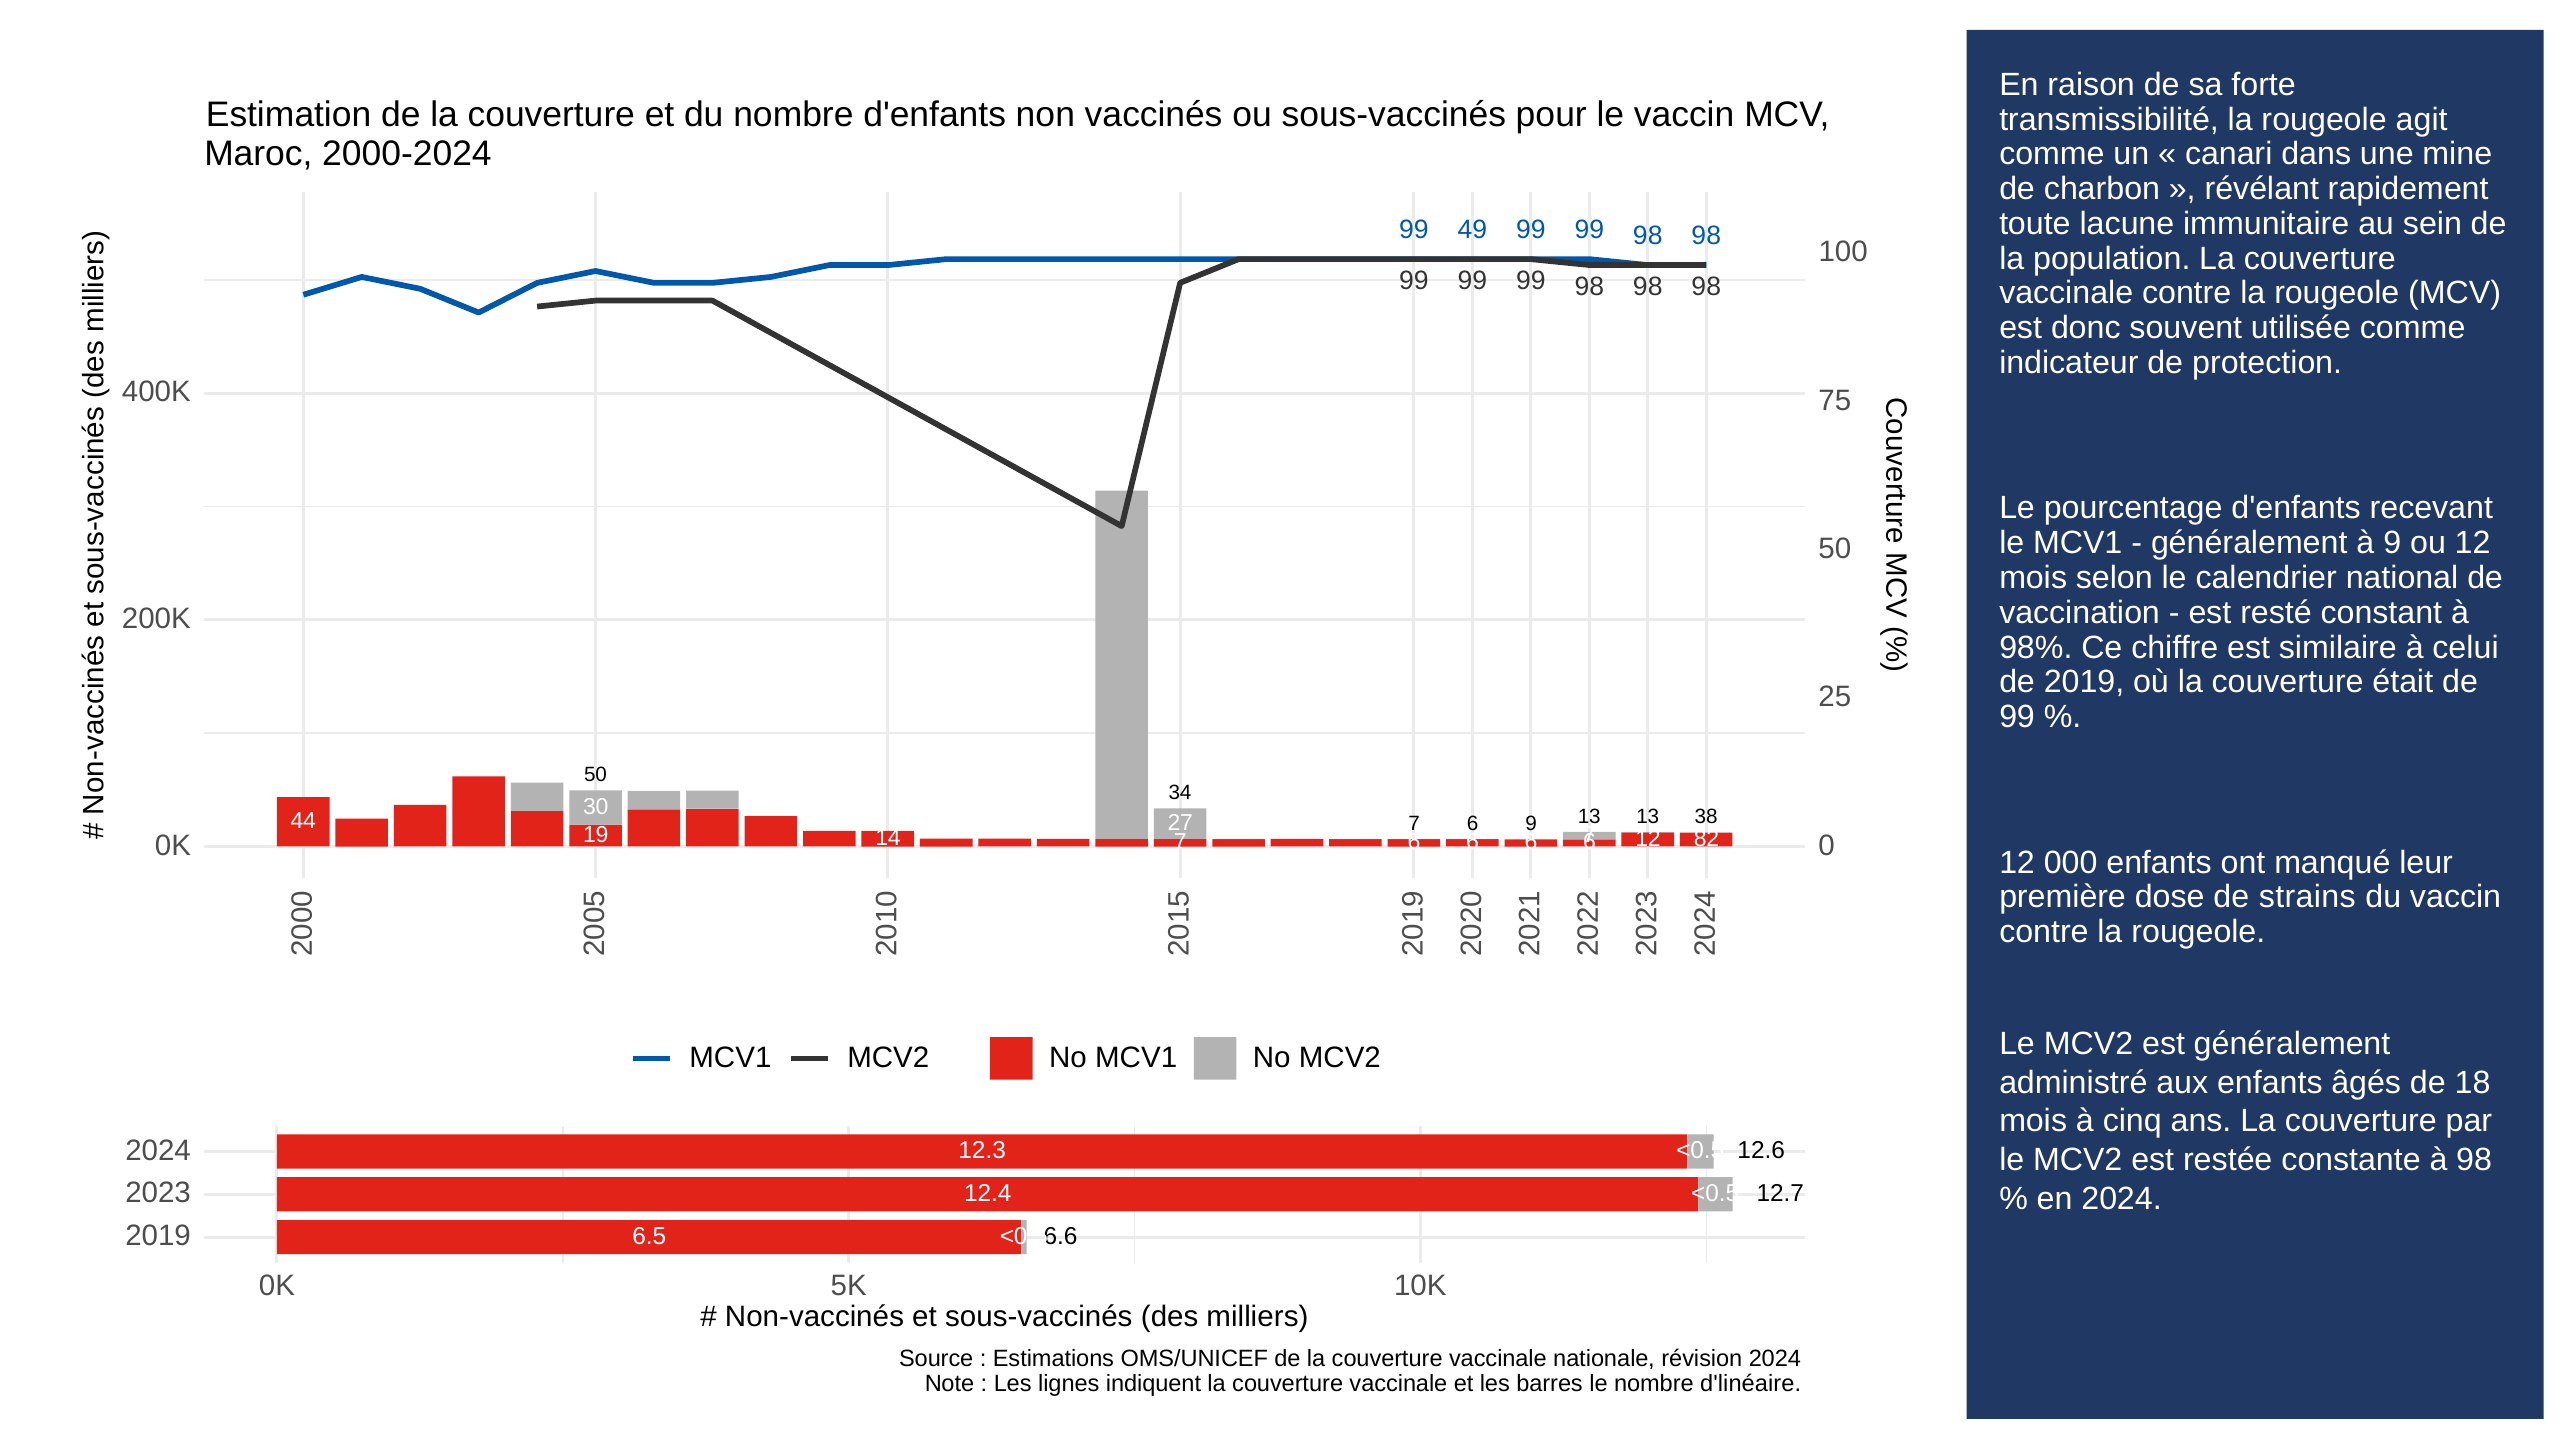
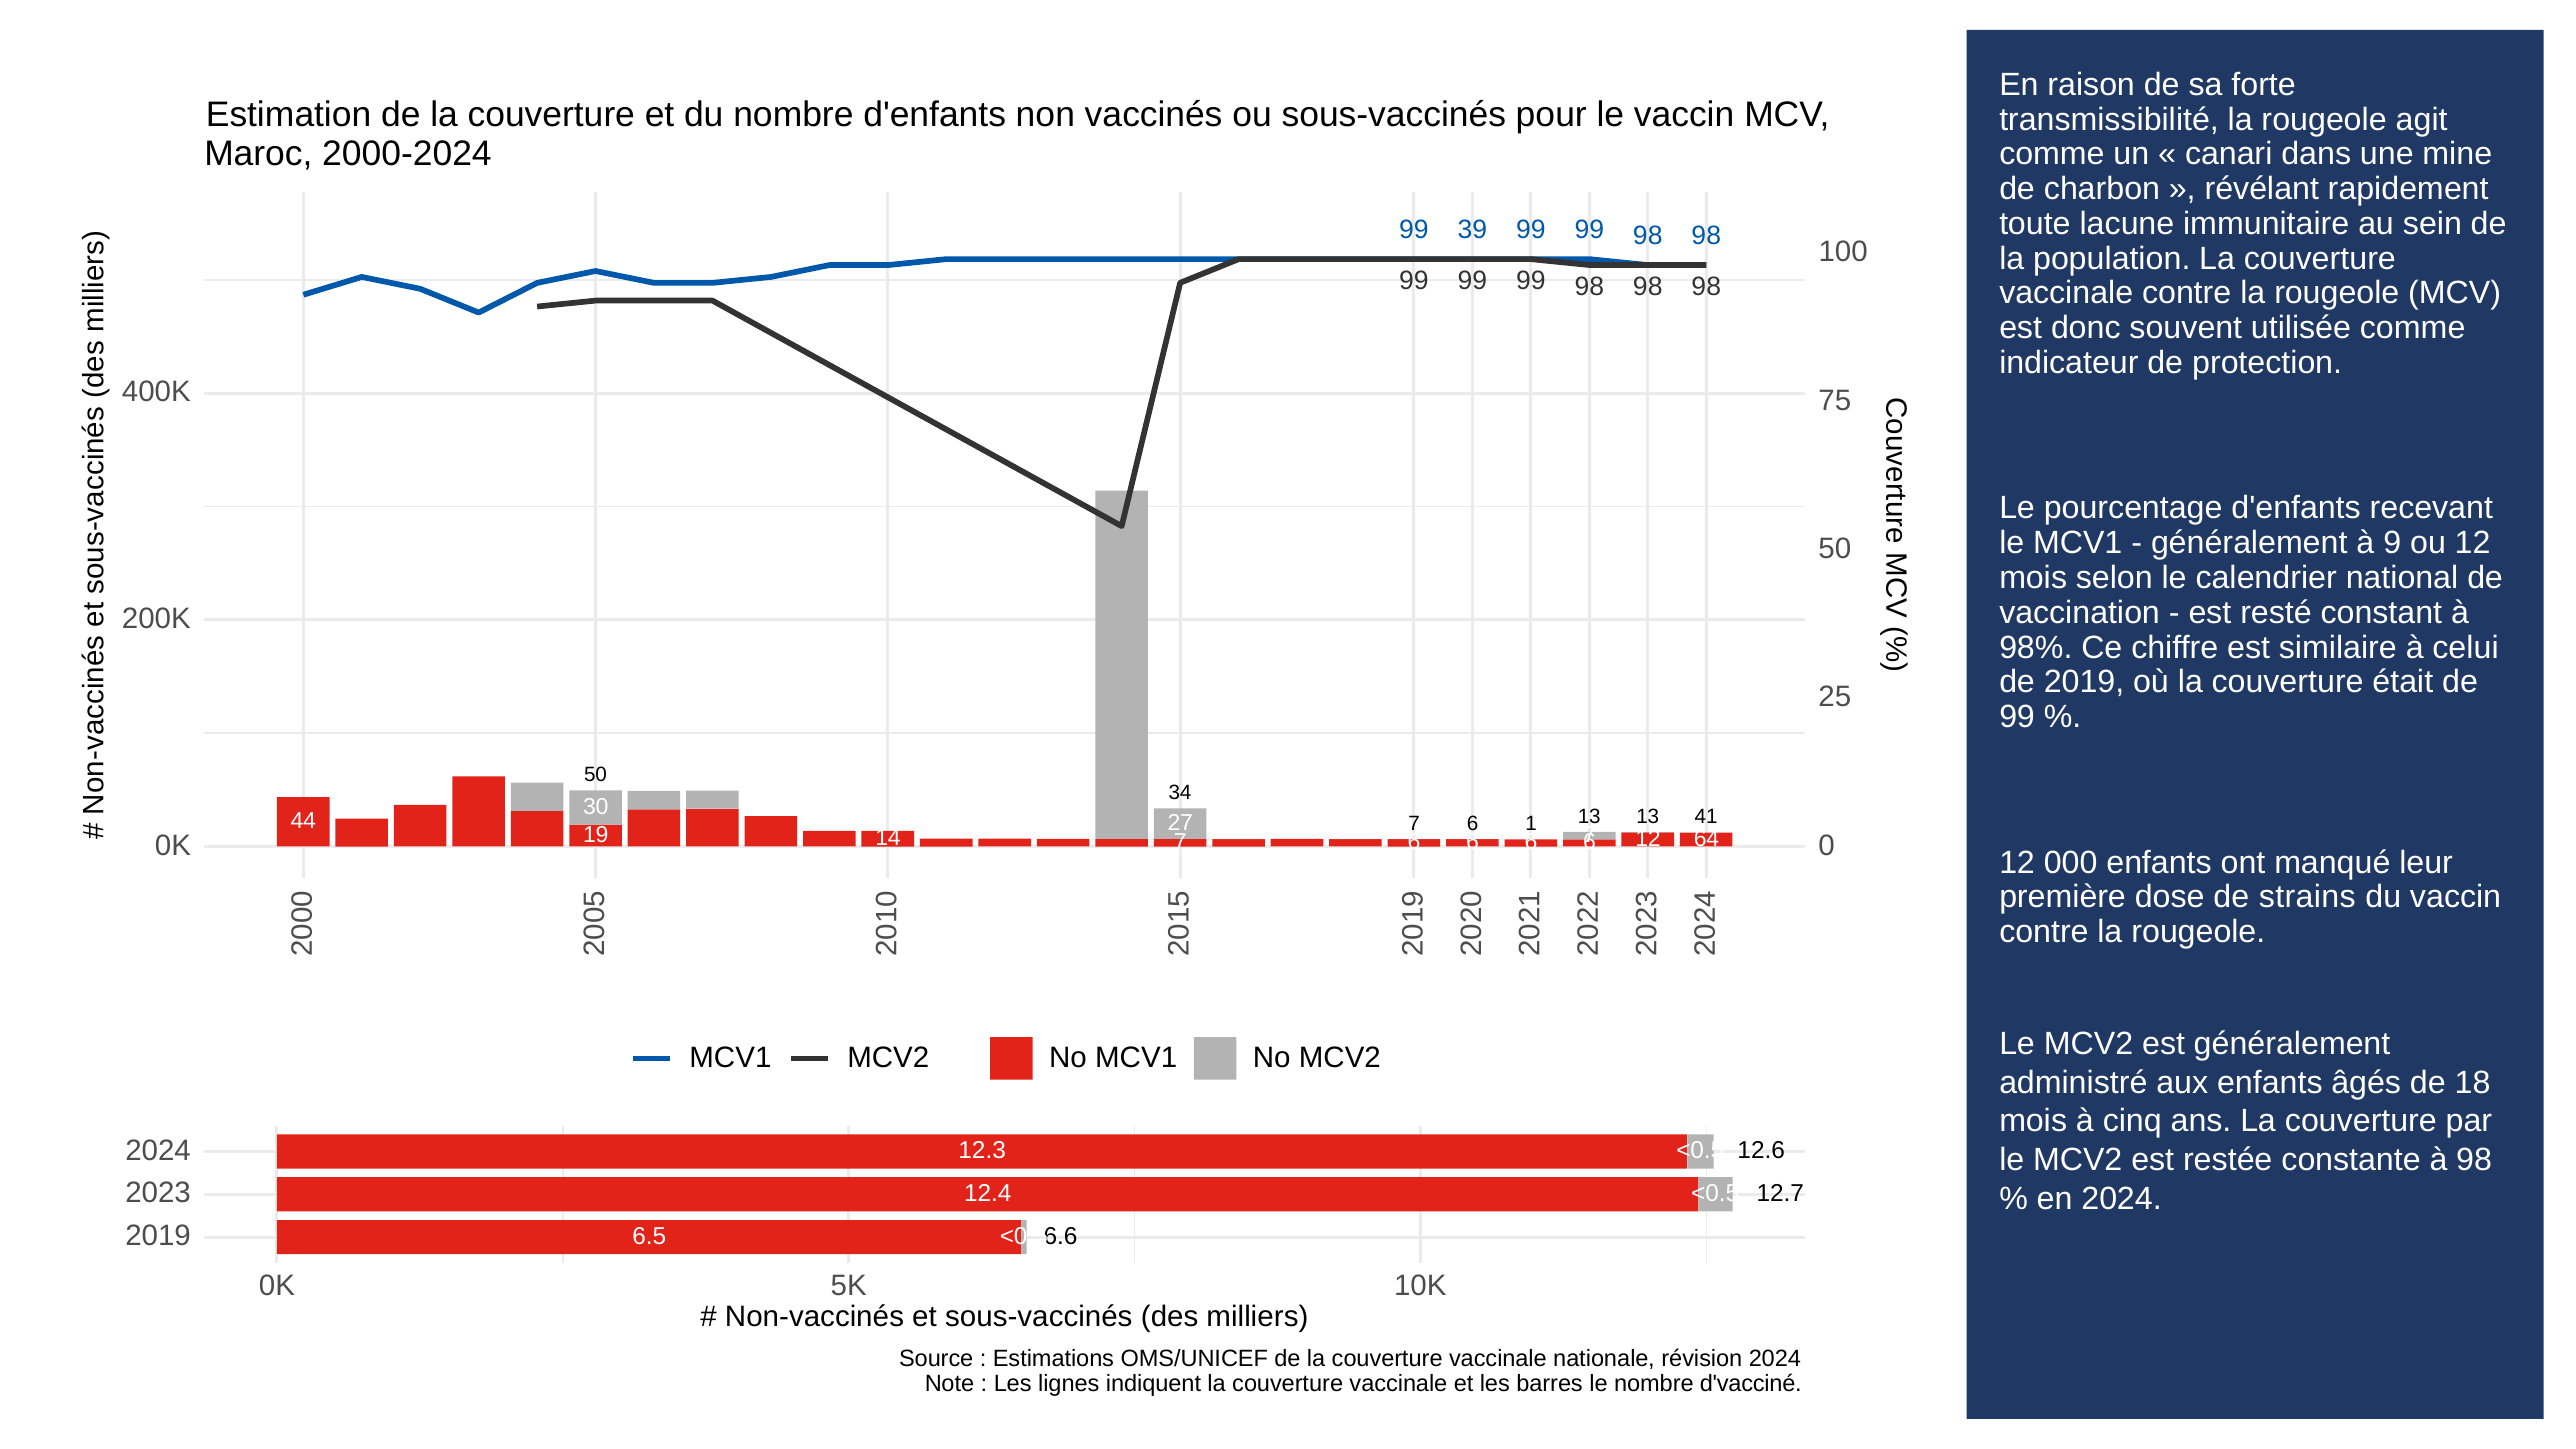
49: 49 -> 39 (1472, 230)
6 9: 9 -> 1 (1531, 824)
38: 38 -> 41 (1706, 817)
82: 82 -> 64 (1706, 839)
d'linéaire: d'linéaire -> d'vacciné (1751, 1383)
